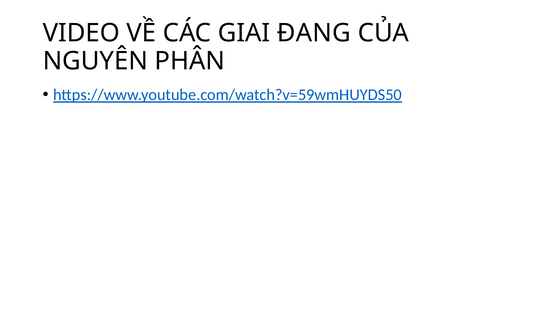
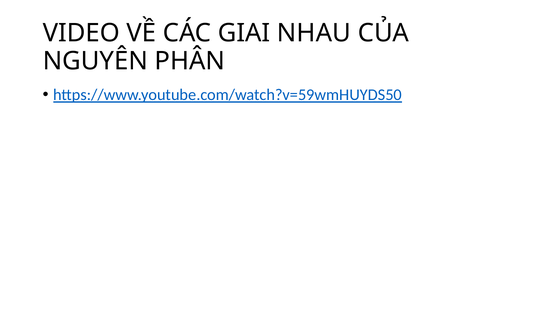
ĐANG: ĐANG -> NHAU (314, 33)
